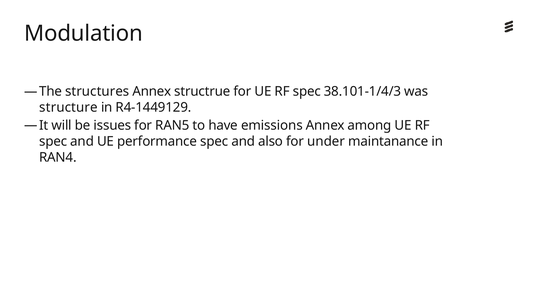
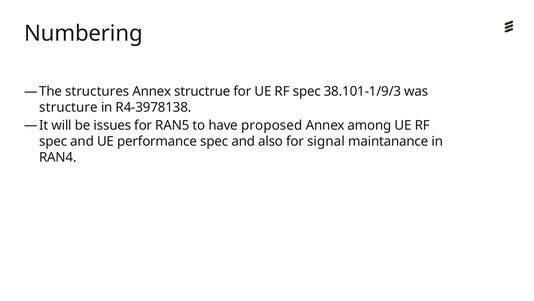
Modulation: Modulation -> Numbering (83, 33)
38.101-1/4/3: 38.101-1/4/3 -> 38.101-1/9/3 (363, 91)
R4-1449129: R4-1449129 -> R4-3978138 (154, 107)
emissions: emissions -> proposed (272, 125)
under: under -> signal (326, 141)
